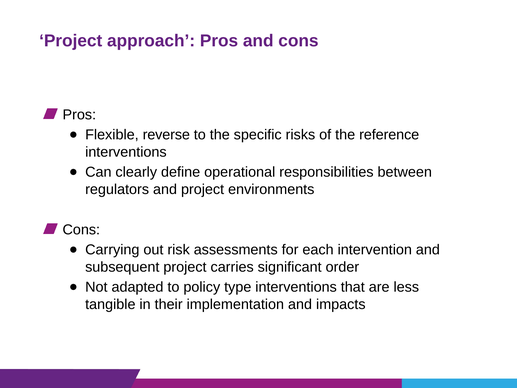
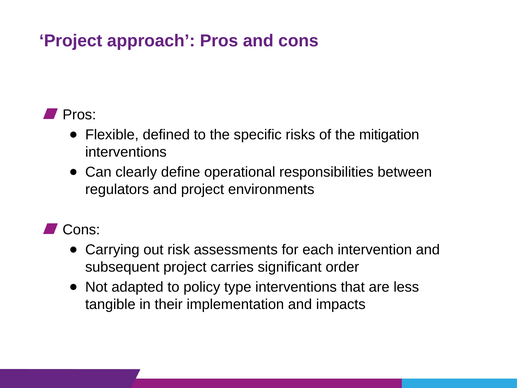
reverse: reverse -> defined (166, 135)
reference: reference -> mitigation (389, 135)
